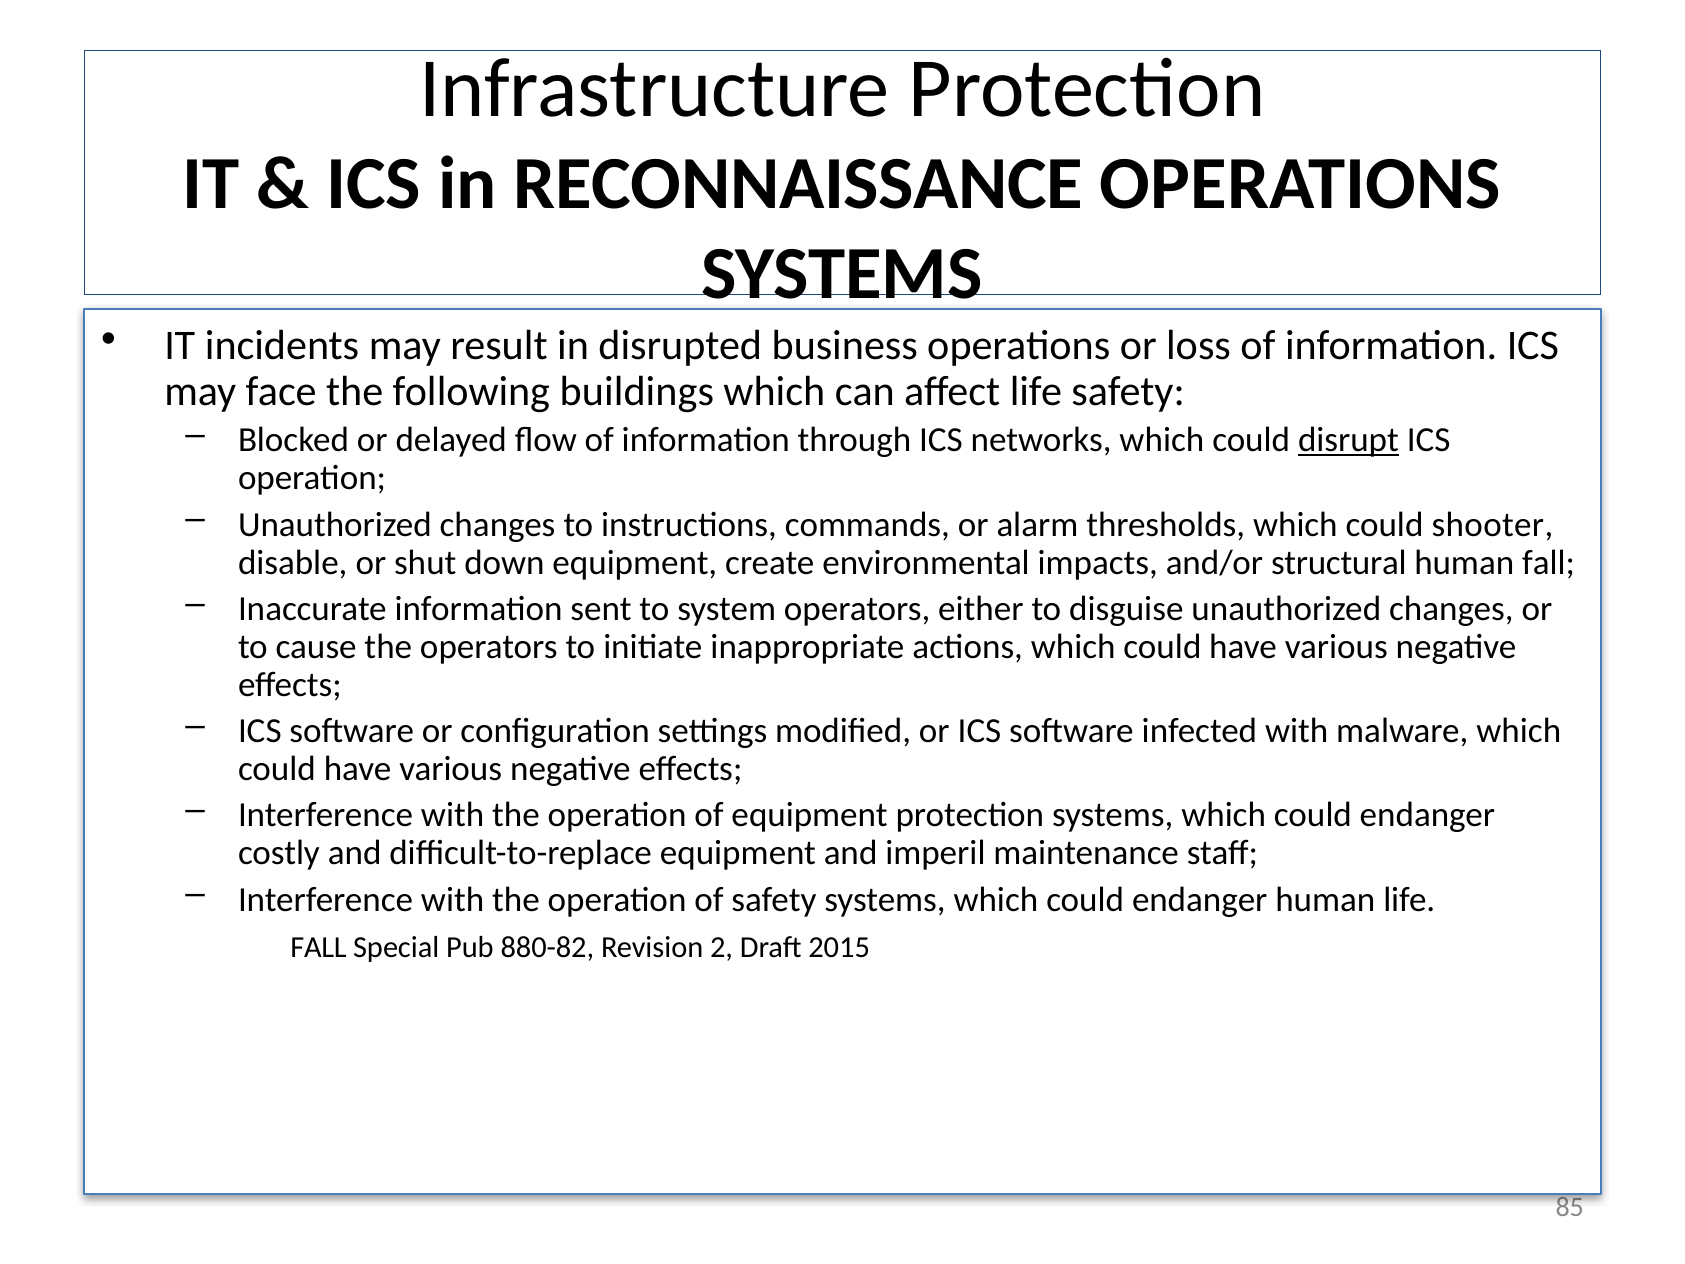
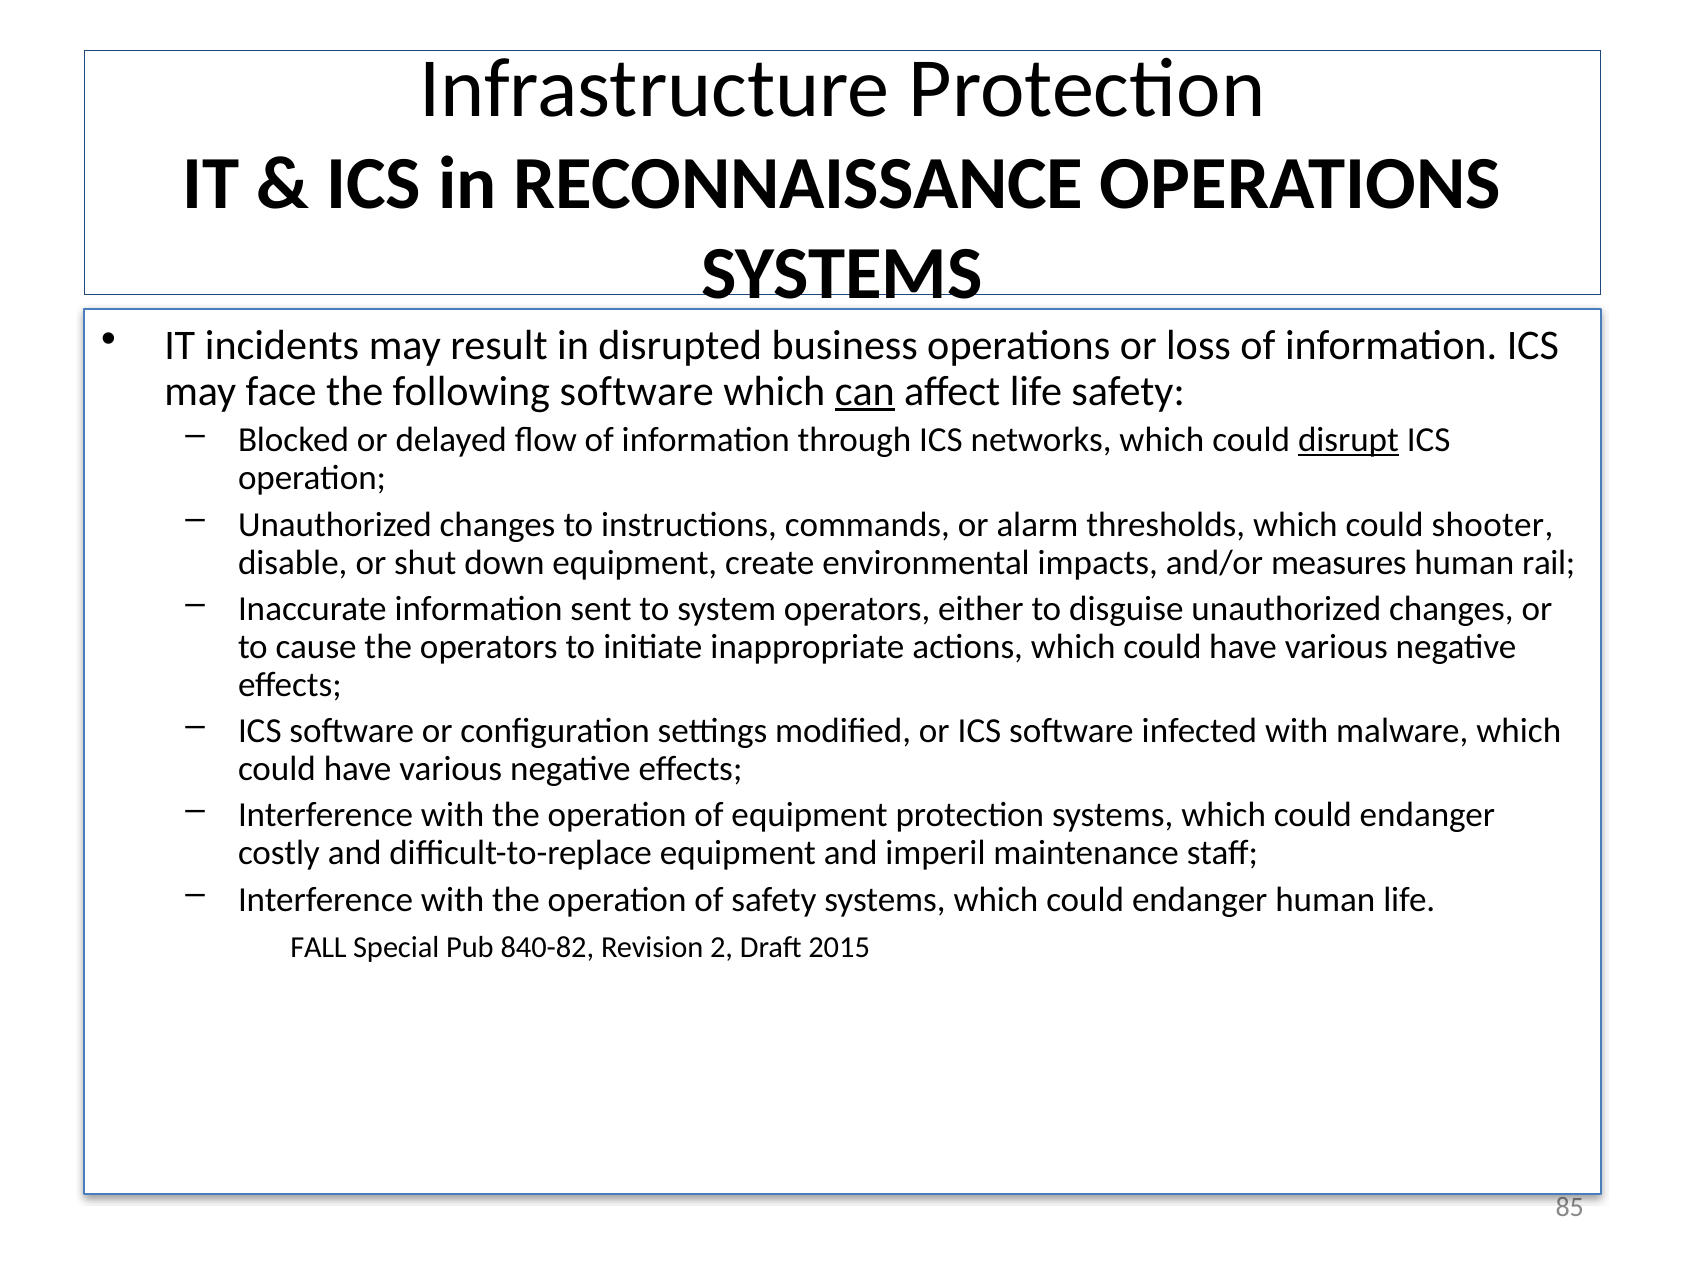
following buildings: buildings -> software (637, 391)
can underline: none -> present (865, 391)
structural: structural -> measures (1339, 562)
human fall: fall -> rail (1549, 562)
880-82: 880-82 -> 840-82 (547, 947)
